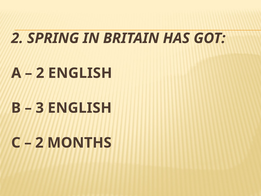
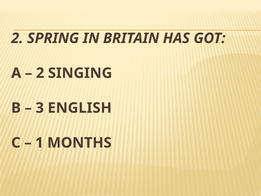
2 ENGLISH: ENGLISH -> SINGING (80, 73)
2: 2 -> 1 (39, 143)
